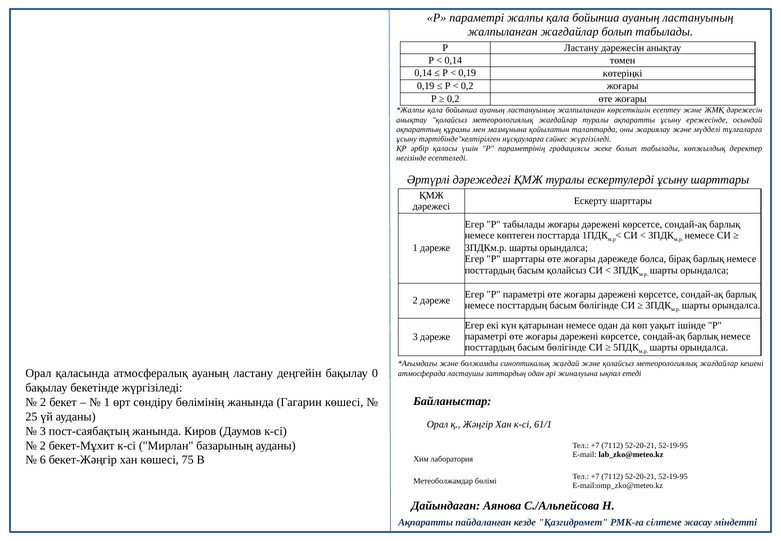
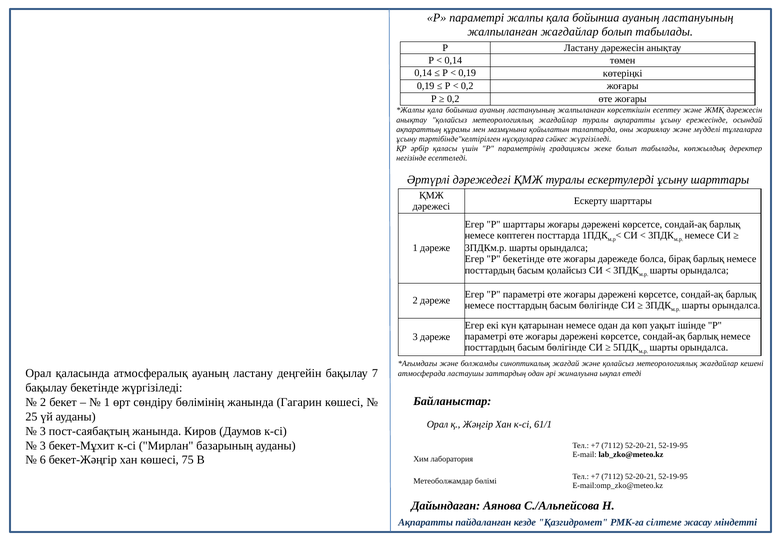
Р табылады: табылады -> шарттары (524, 224)
P шарттары: шарттары -> бекетінде (524, 259)
0: 0 -> 7 (375, 373)
2: 2 -> 3 (43, 445)
